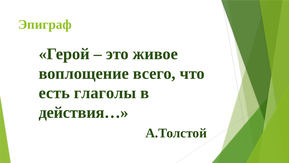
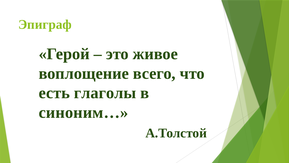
действия…: действия… -> синоним… (83, 112)
